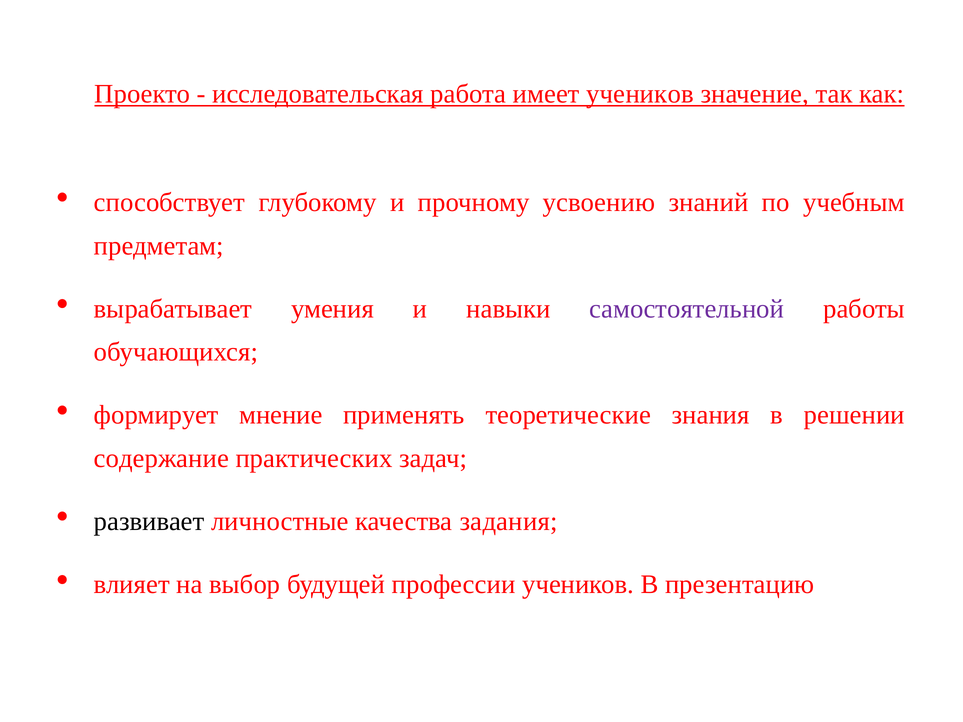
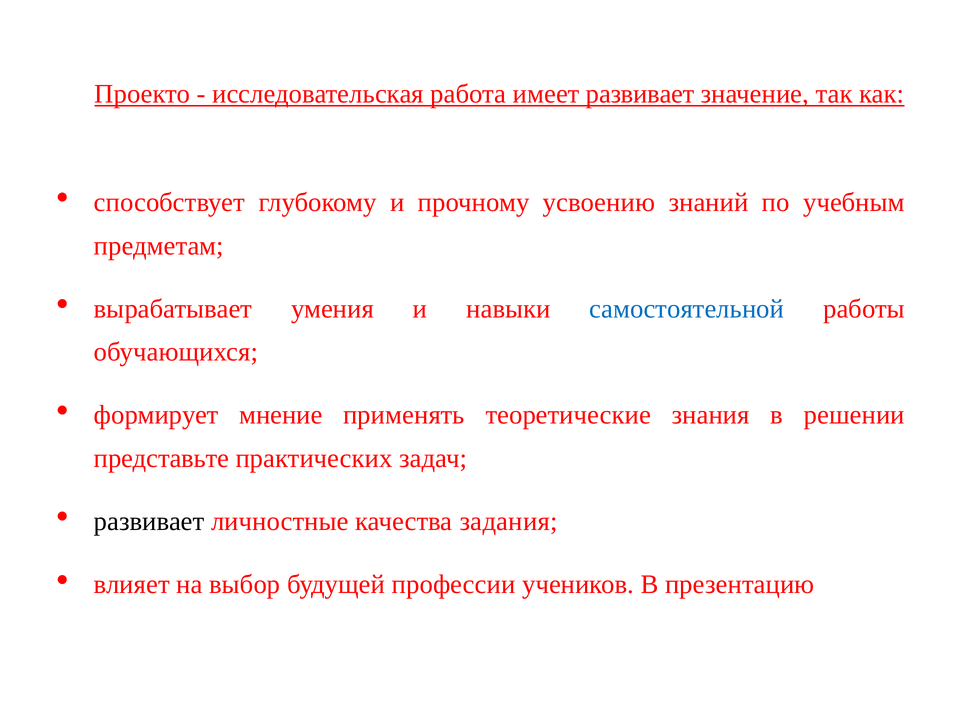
имеет учеников: учеников -> развивает (640, 94)
самостоятельной colour: purple -> blue (687, 309)
содержание: содержание -> представьте (161, 459)
